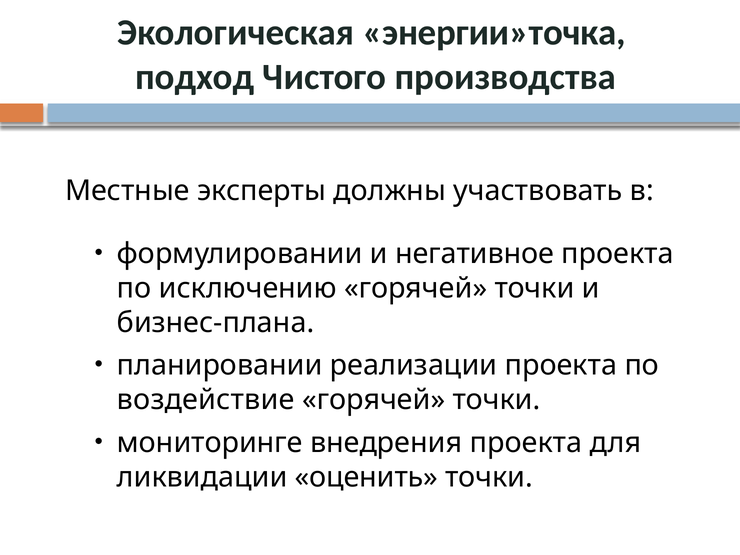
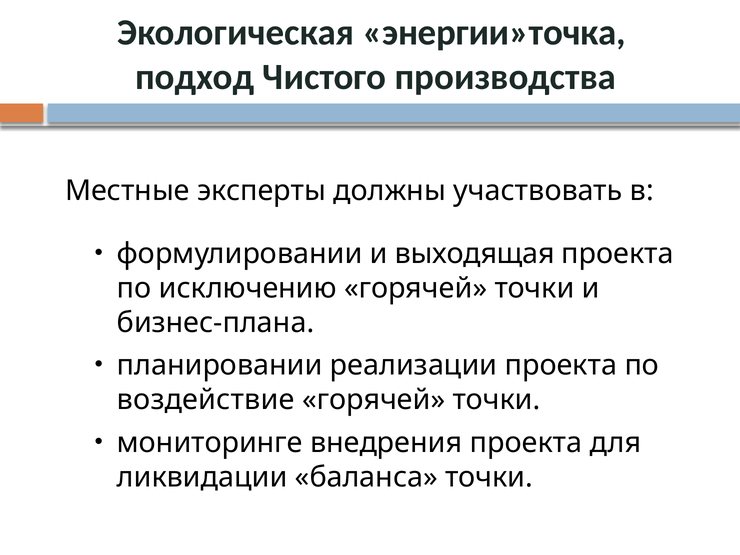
негативное: негативное -> выходящая (475, 254)
оценить: оценить -> баланса (366, 477)
